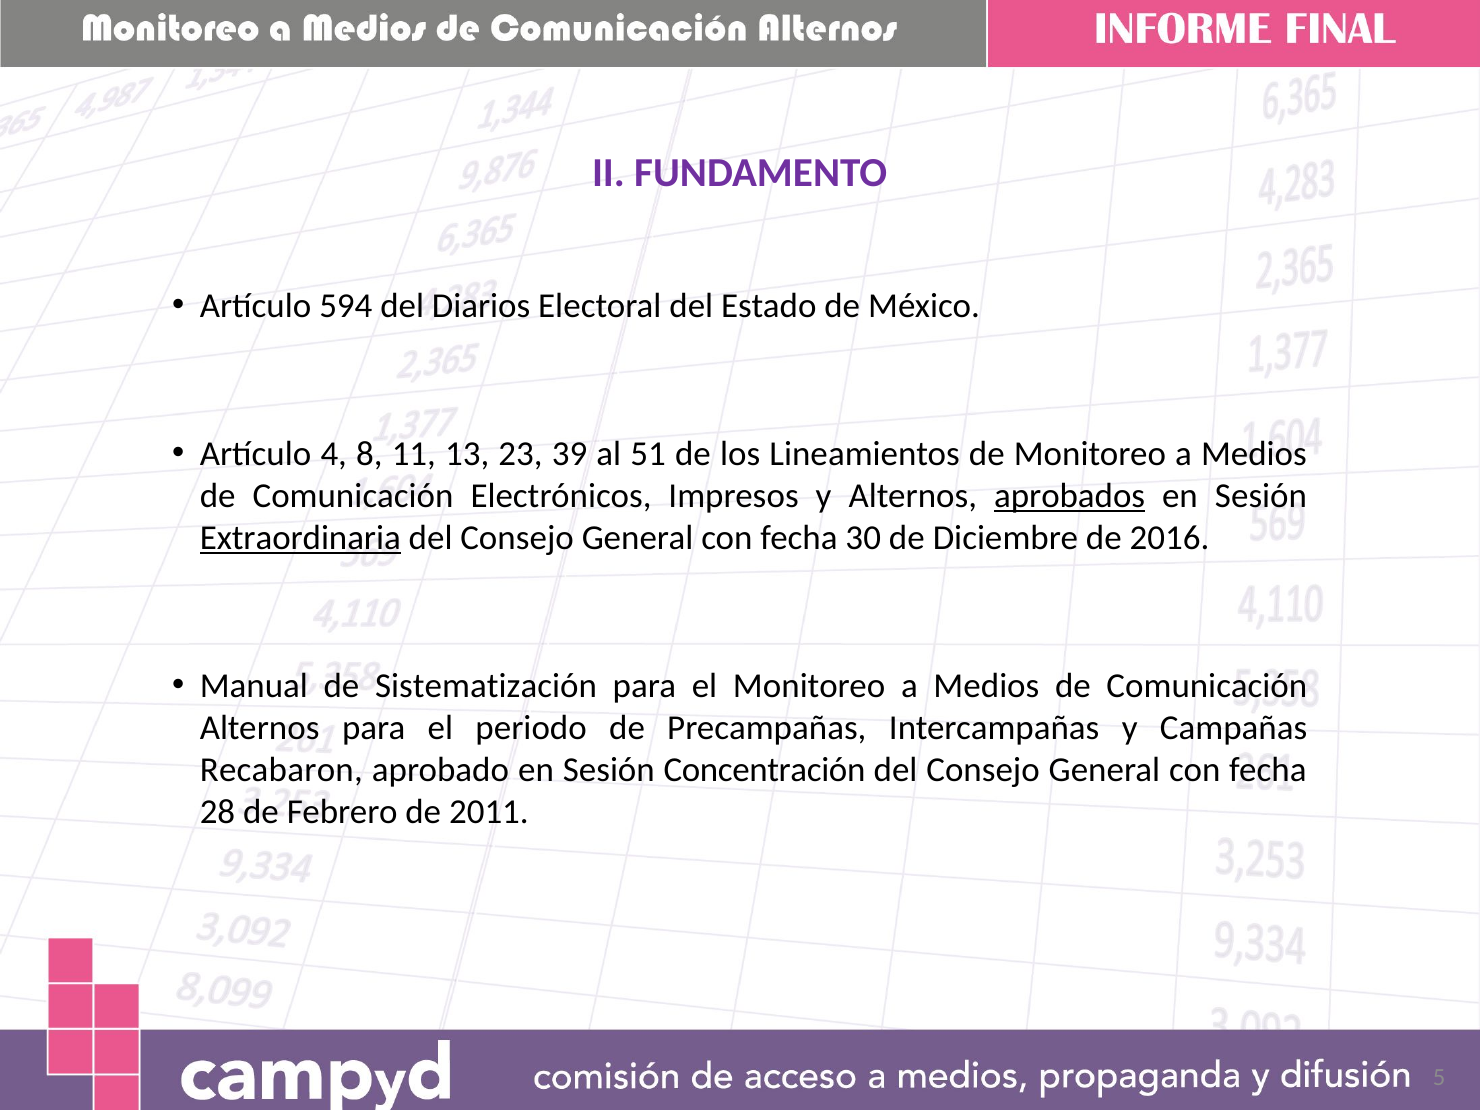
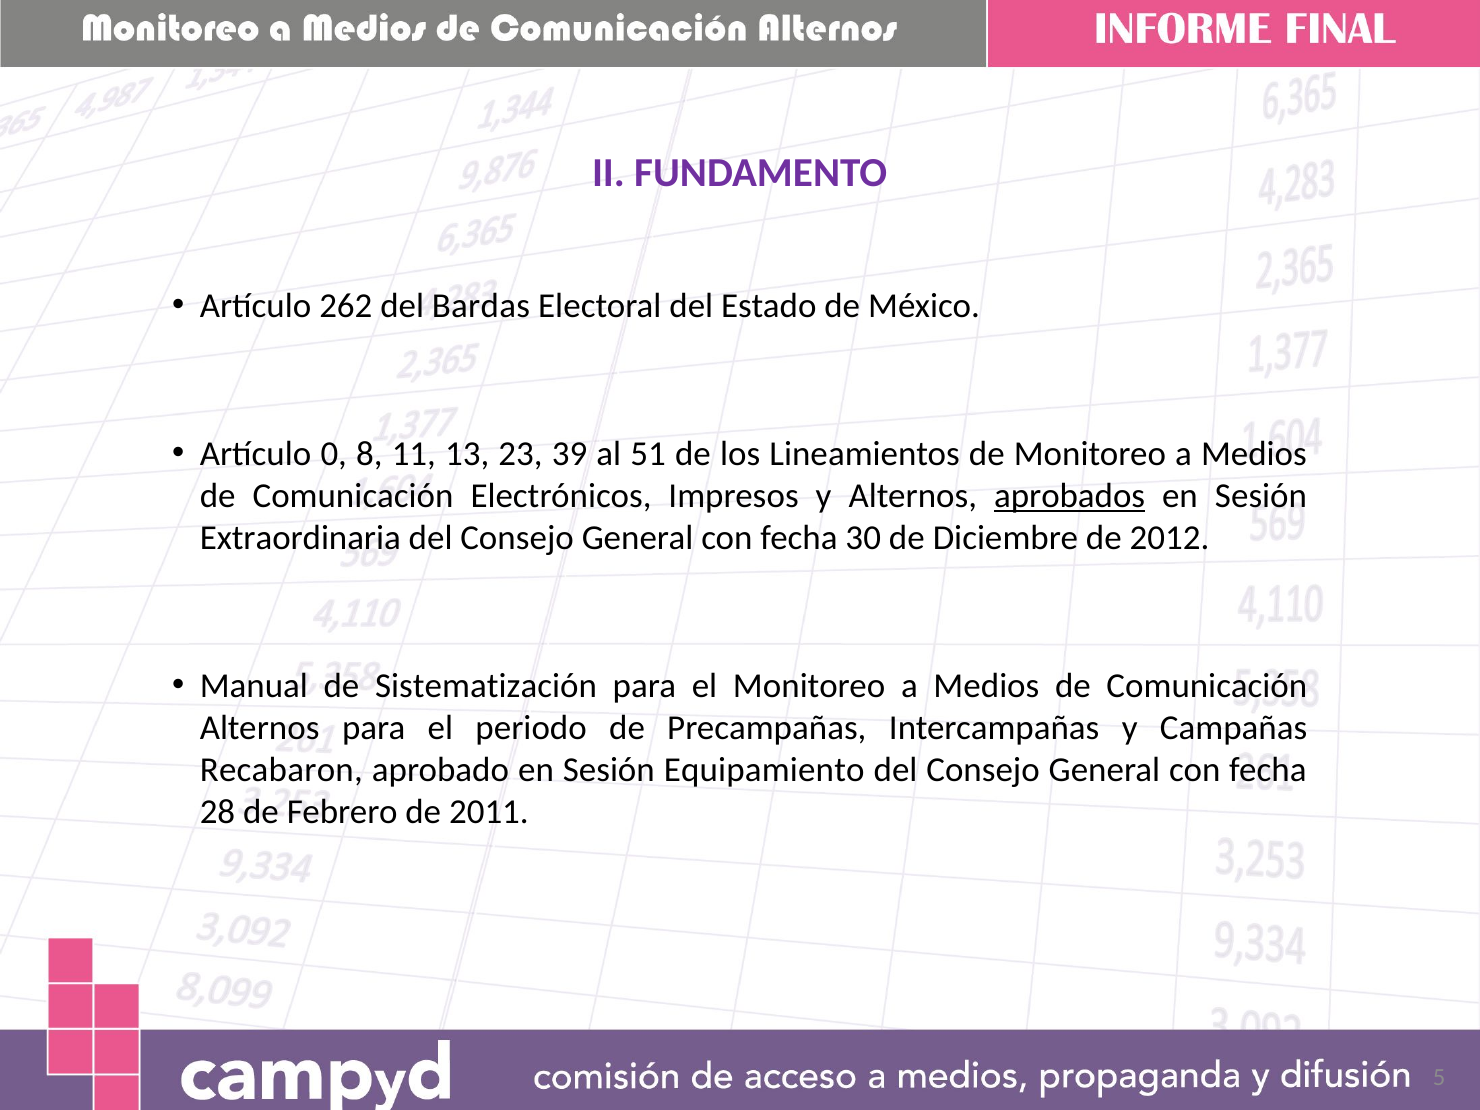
594: 594 -> 262 (346, 306)
Diarios: Diarios -> Bardas (481, 306)
4: 4 -> 0 (334, 454)
Extraordinaria underline: present -> none (300, 538)
2016: 2016 -> 2012 (1170, 538)
Concentración: Concentración -> Equipamiento (764, 770)
